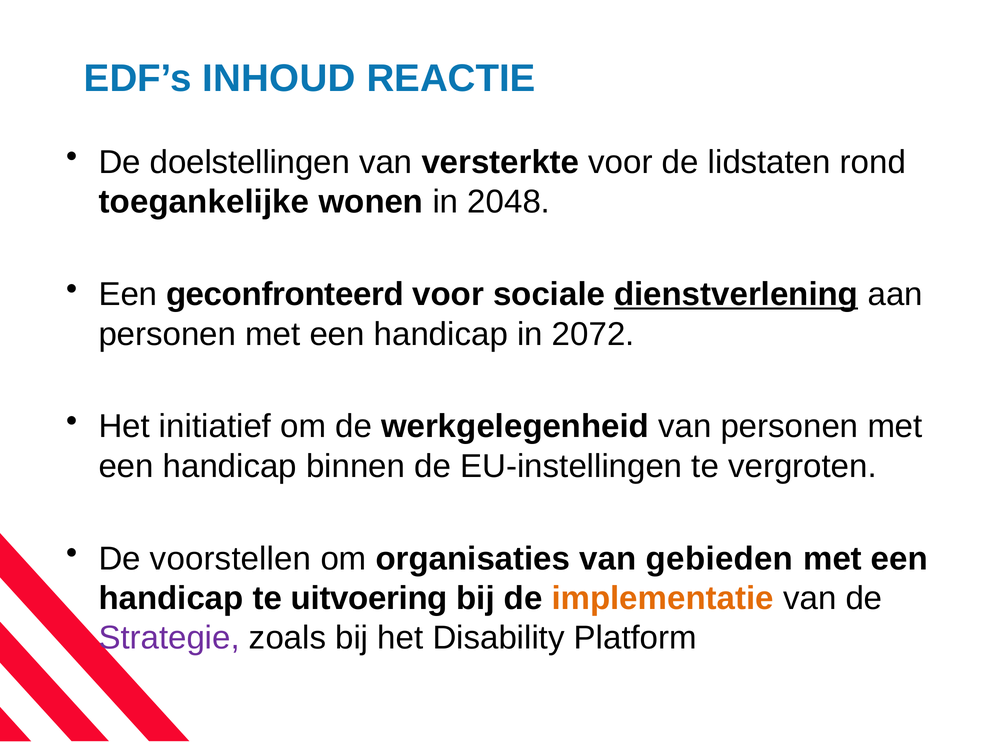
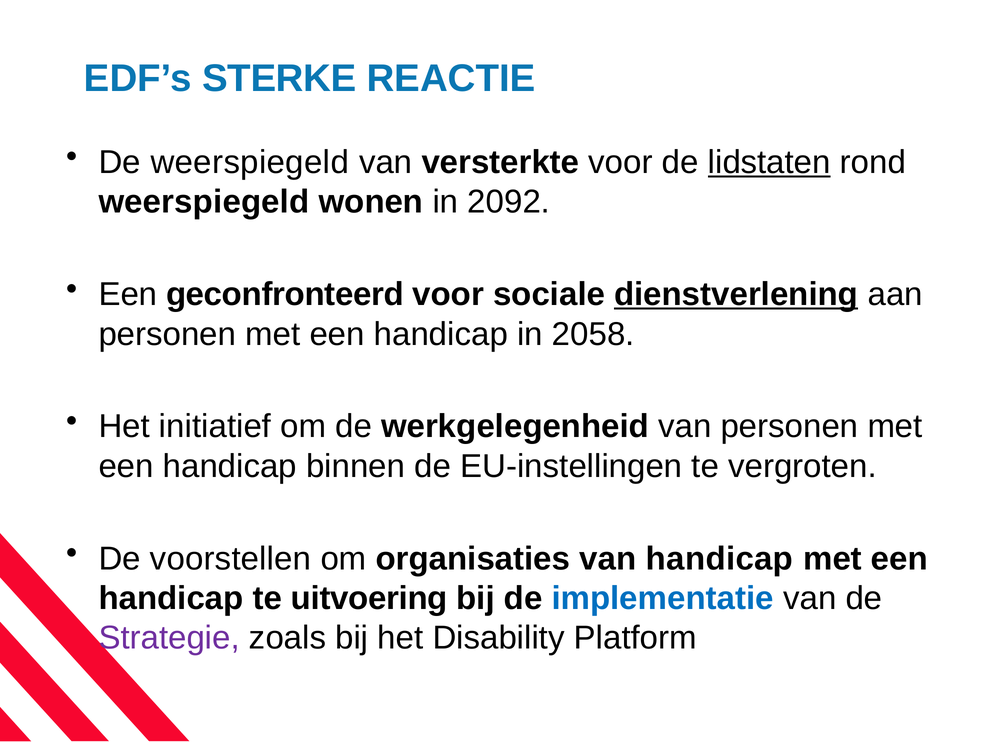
INHOUD: INHOUD -> STERKE (279, 78)
De doelstellingen: doelstellingen -> weerspiegeld (250, 163)
lidstaten underline: none -> present (769, 163)
toegankelijke: toegankelijke -> weerspiegeld (204, 202)
2048: 2048 -> 2092 (509, 202)
2072: 2072 -> 2058 (593, 334)
van gebieden: gebieden -> handicap (720, 559)
implementatie colour: orange -> blue (663, 598)
